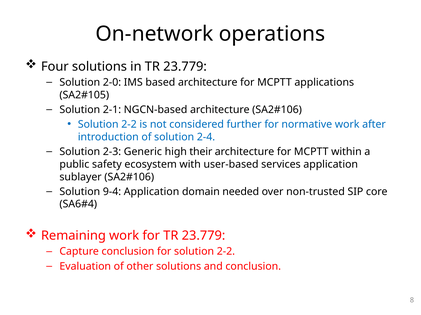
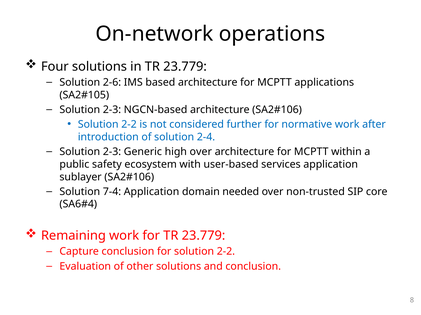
2-0: 2-0 -> 2-6 (112, 83)
2-1: 2-1 -> 2-3 (112, 110)
high their: their -> over (201, 152)
9-4: 9-4 -> 7-4 (112, 192)
